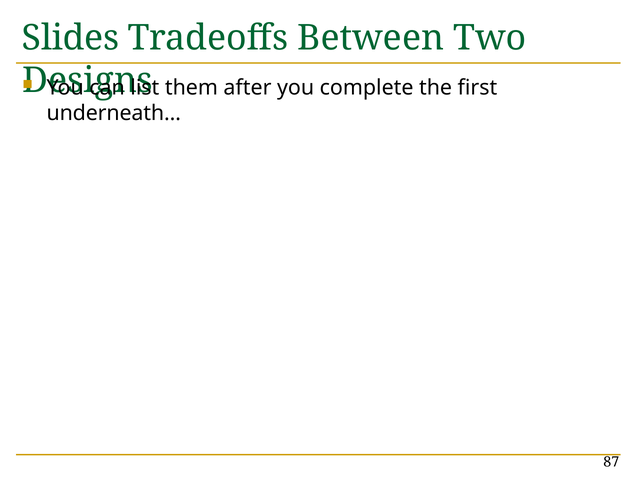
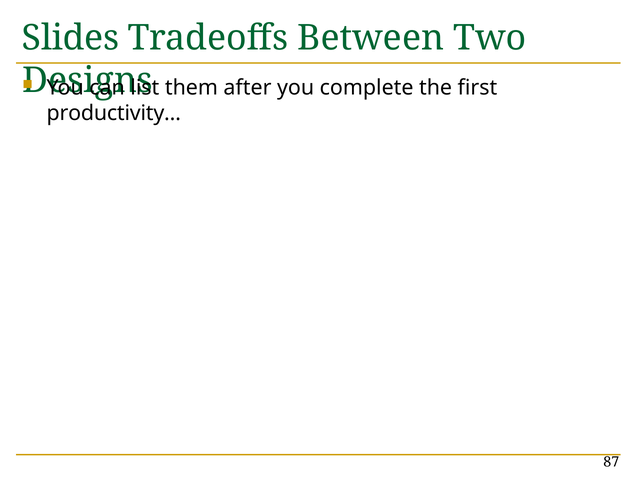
underneath…: underneath… -> productivity… (114, 113)
